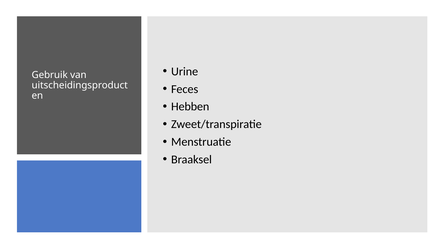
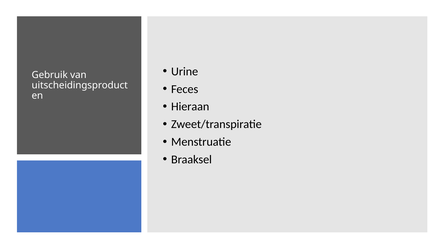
Hebben: Hebben -> Hieraan (190, 107)
